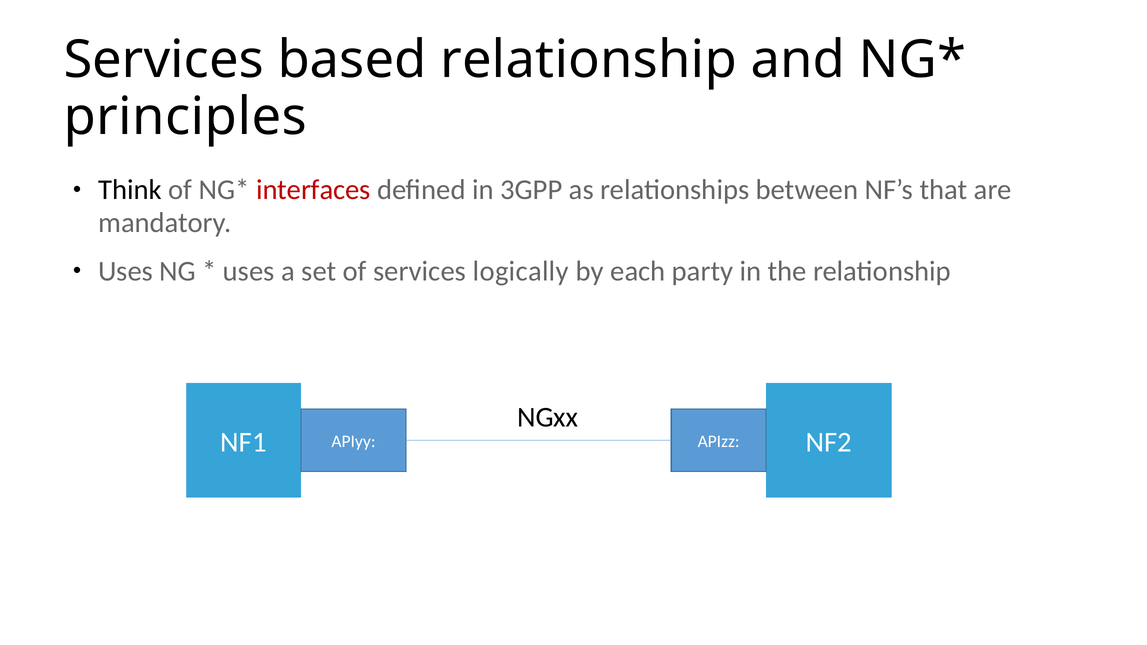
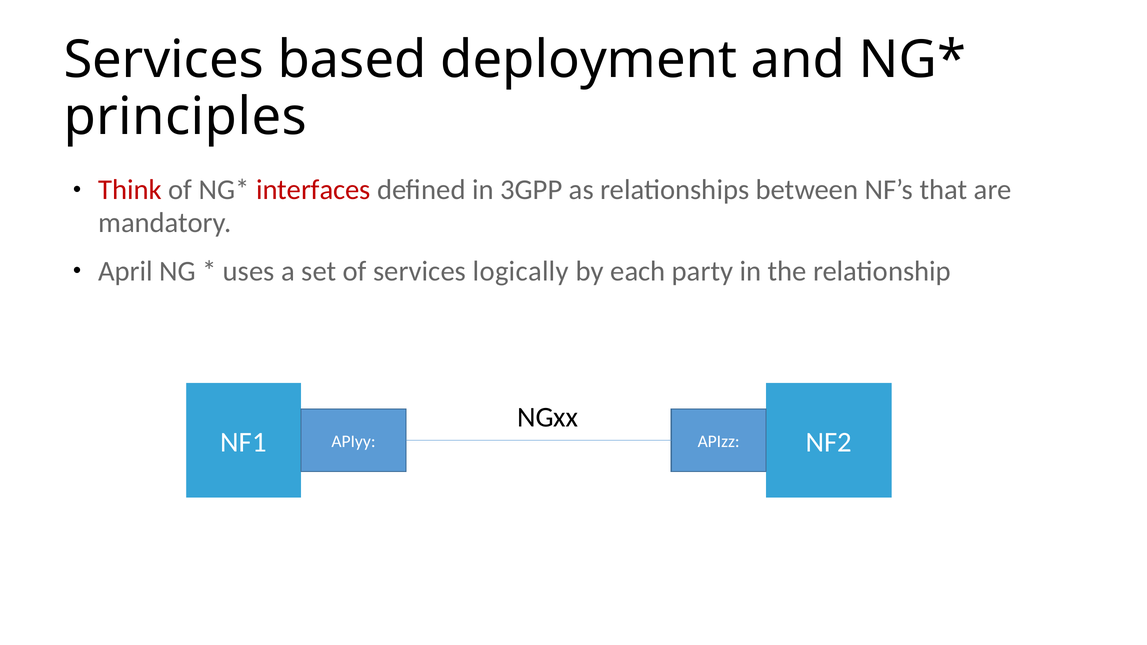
based relationship: relationship -> deployment (589, 60)
Think colour: black -> red (130, 190)
Uses: Uses -> April (125, 271)
